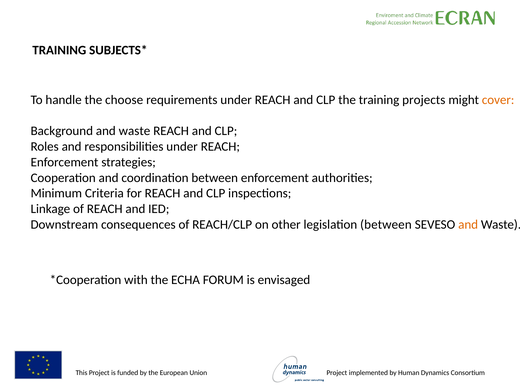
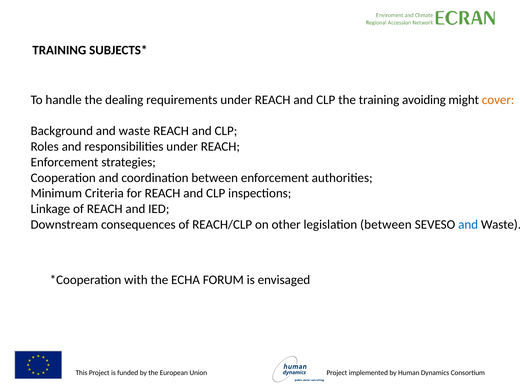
choose: choose -> dealing (124, 100)
projects: projects -> avoiding (424, 100)
and colour: orange -> blue (468, 225)
